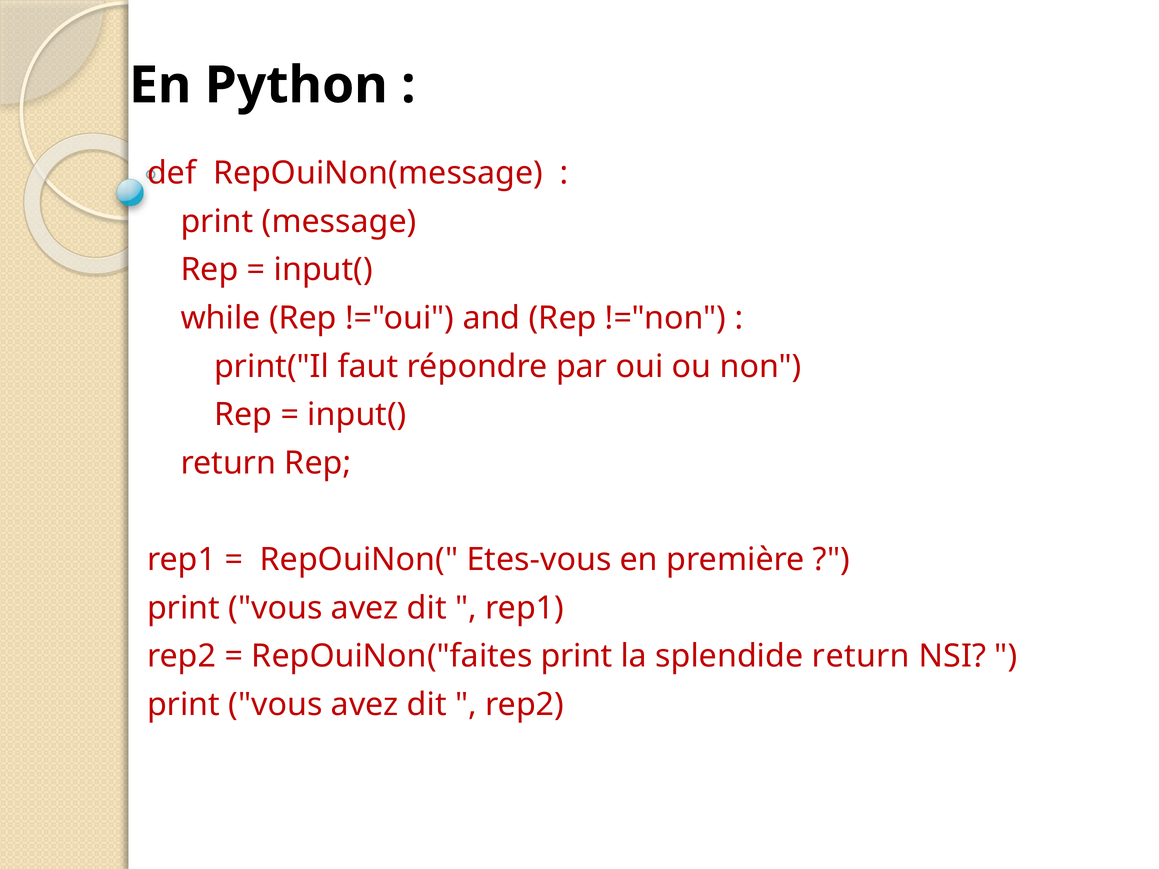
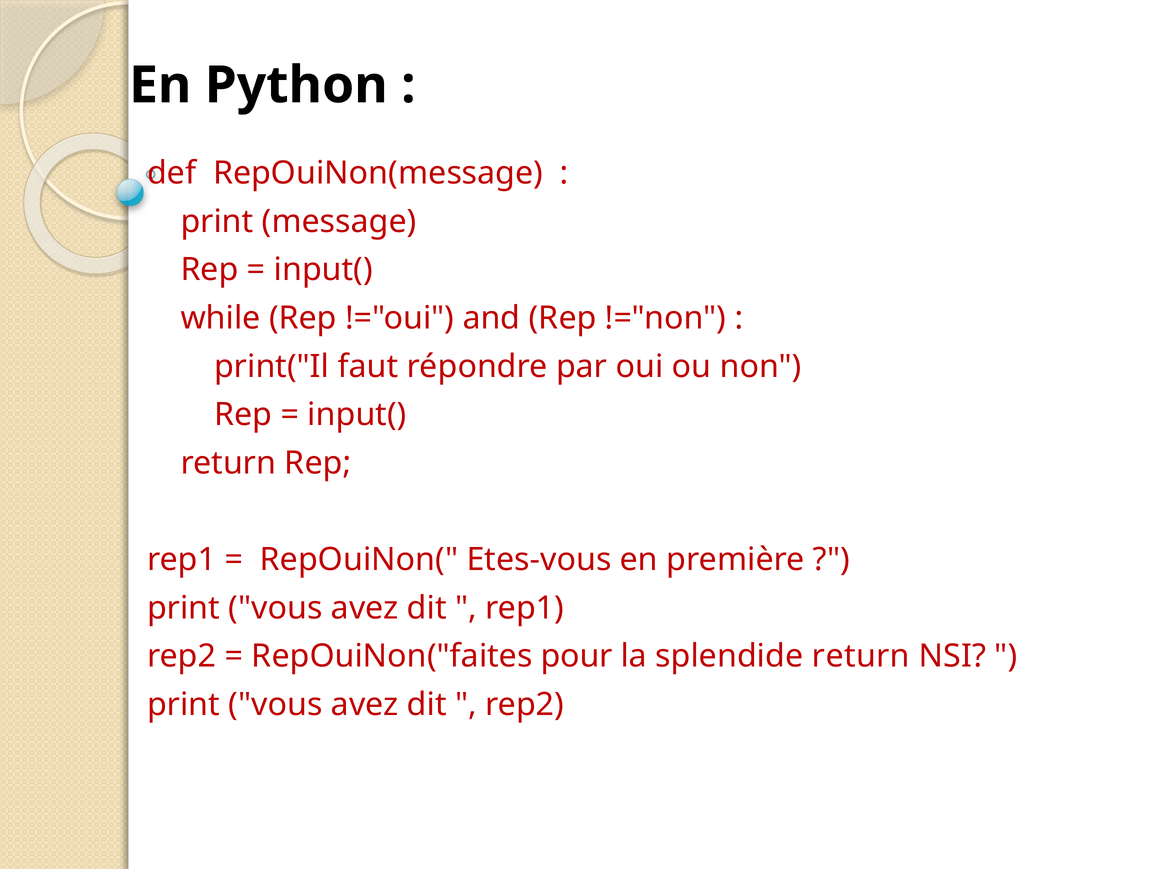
RepOuiNon("faites print: print -> pour (577, 656)
